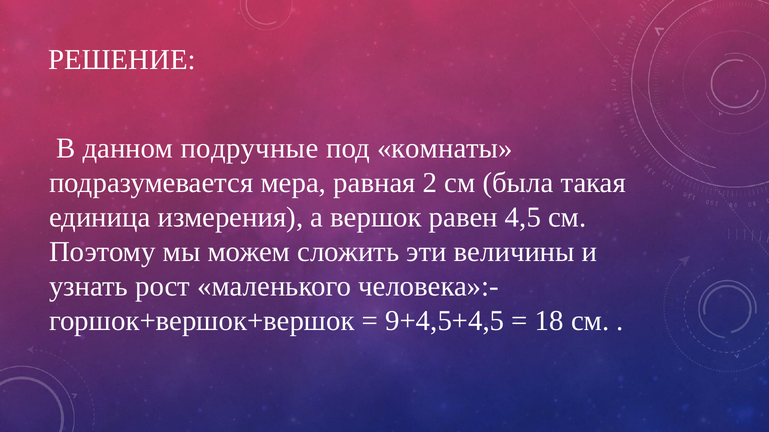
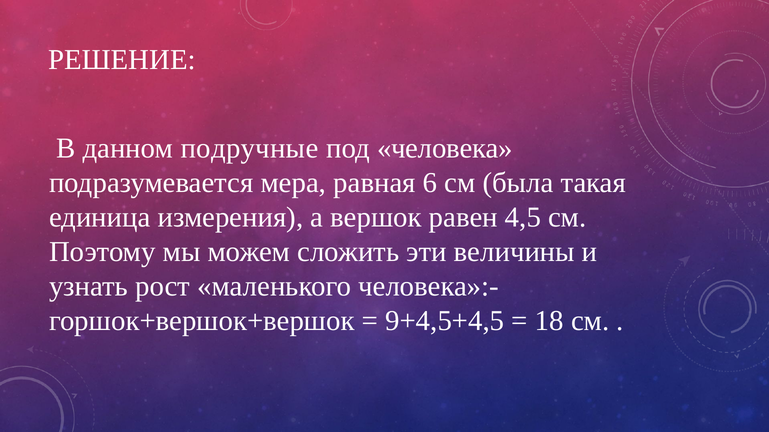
комнаты: комнаты -> человека (445, 148)
2: 2 -> 6 (430, 183)
